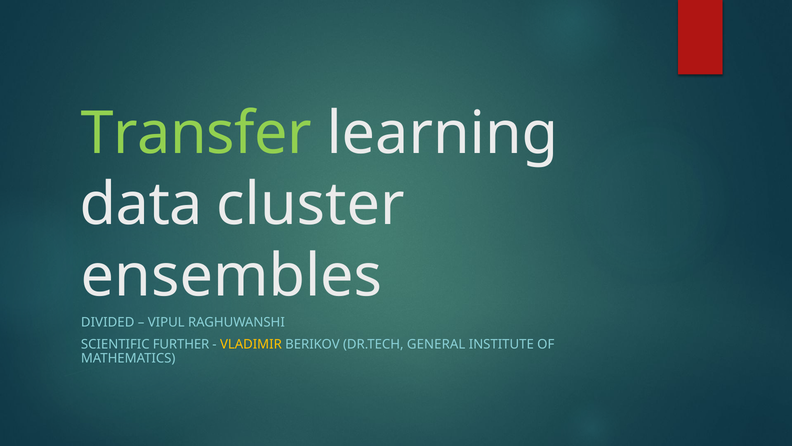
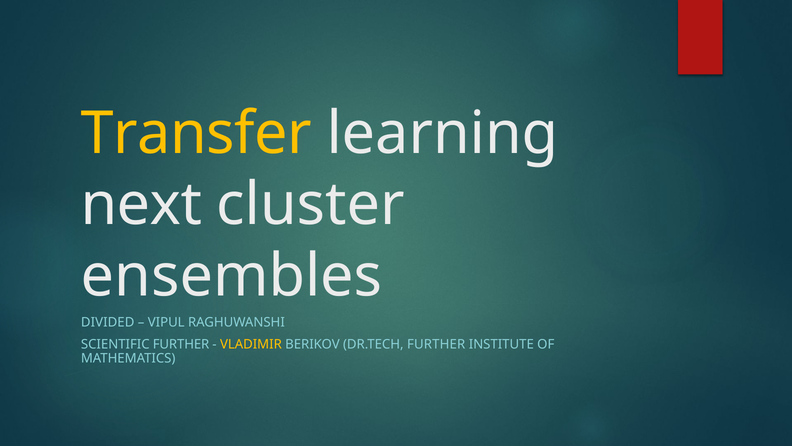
Transfer colour: light green -> yellow (196, 133)
data: data -> next (141, 205)
DR.TECH GENERAL: GENERAL -> FURTHER (436, 344)
